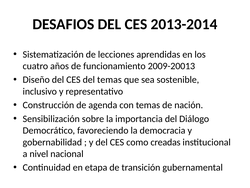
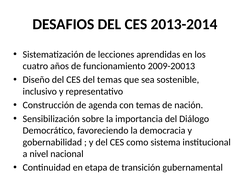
creadas: creadas -> sistema (165, 142)
